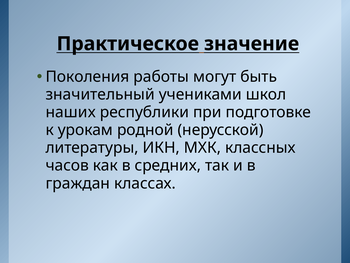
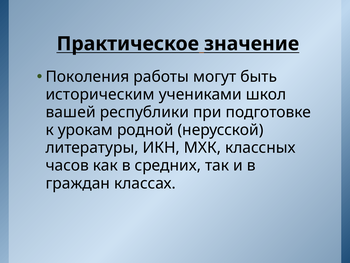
значительный: значительный -> историческим (100, 94)
наших: наших -> вашей (71, 112)
